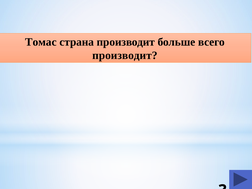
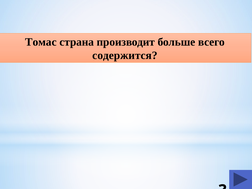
производит: производит -> содержится (125, 55)
